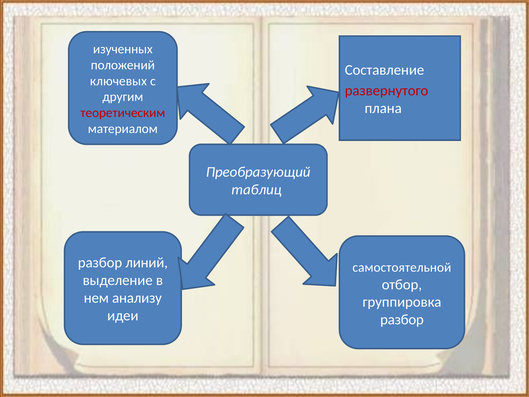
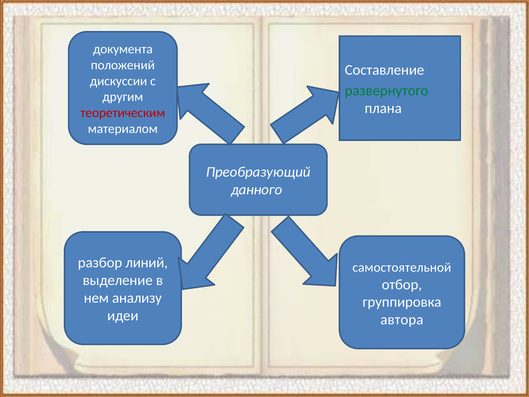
изученных: изученных -> документа (123, 49)
ключевых: ключевых -> дискуссии (119, 81)
развернутого colour: red -> green (387, 90)
таблиц: таблиц -> данного (257, 189)
разбор: разбор -> автора (402, 320)
